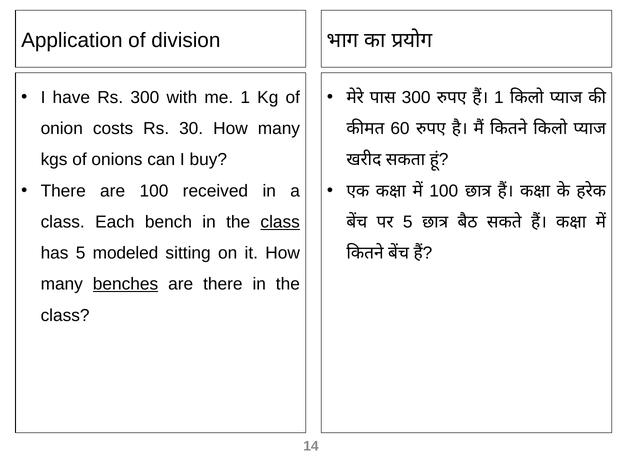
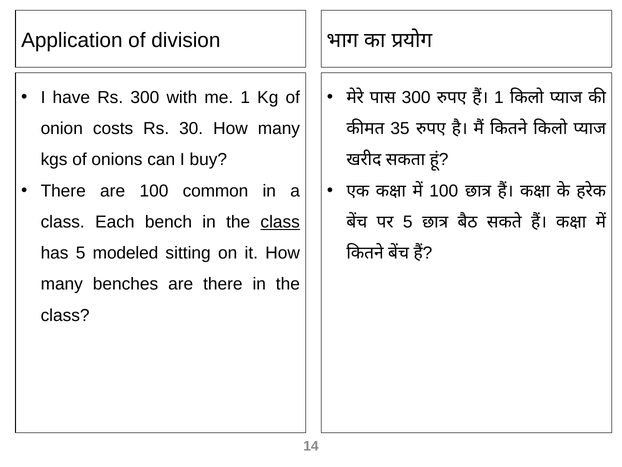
60: 60 -> 35 (400, 128)
received: received -> common (216, 191)
benches underline: present -> none (126, 284)
